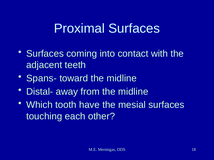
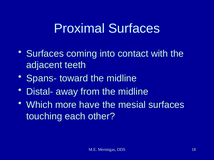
tooth: tooth -> more (66, 105)
